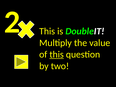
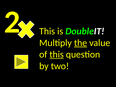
the underline: none -> present (81, 43)
